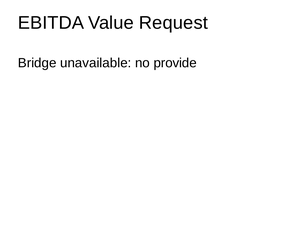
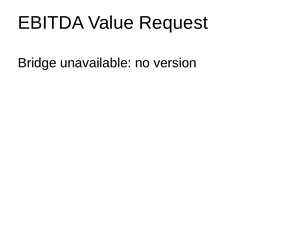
provide: provide -> version (175, 63)
